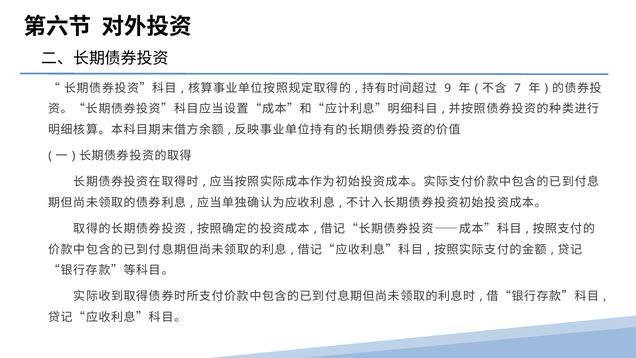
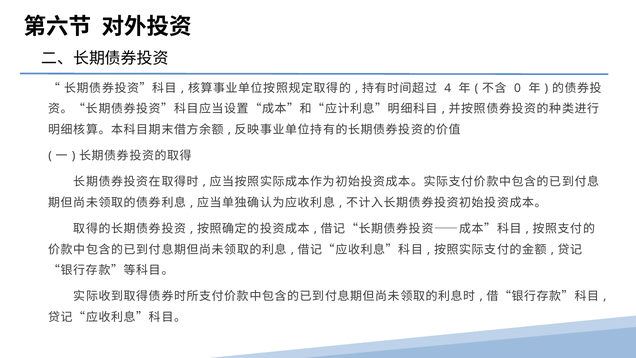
9: 9 -> 4 (448, 88)
7: 7 -> 0 (518, 88)
